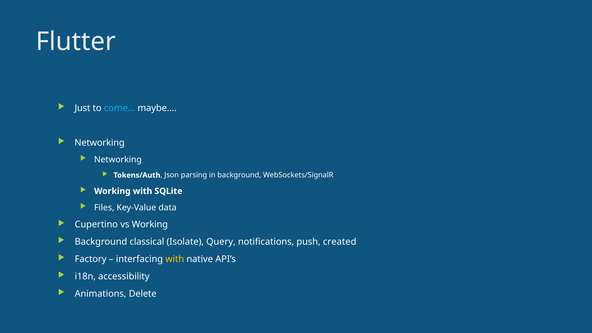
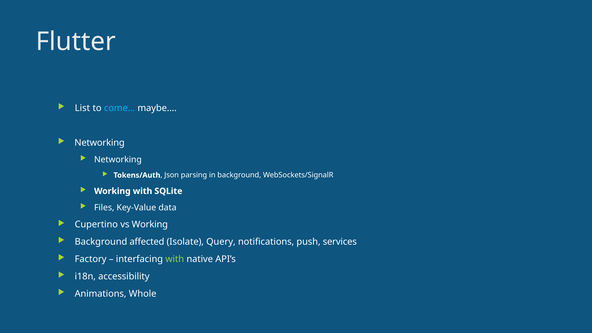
Just: Just -> List (82, 108)
classical: classical -> affected (147, 242)
created: created -> services (340, 242)
with colour: yellow -> light green (175, 259)
Delete: Delete -> Whole (143, 294)
